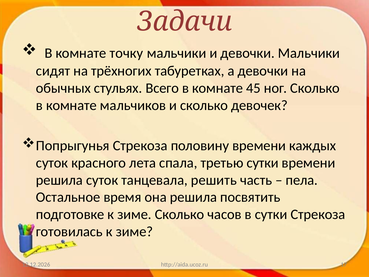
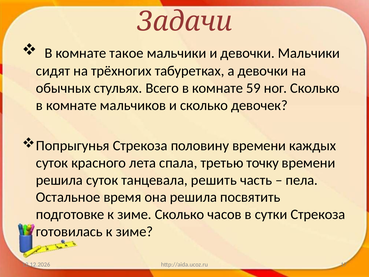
точку: точку -> такое (126, 53)
45: 45 -> 59 (253, 88)
третью сутки: сутки -> точку (263, 163)
